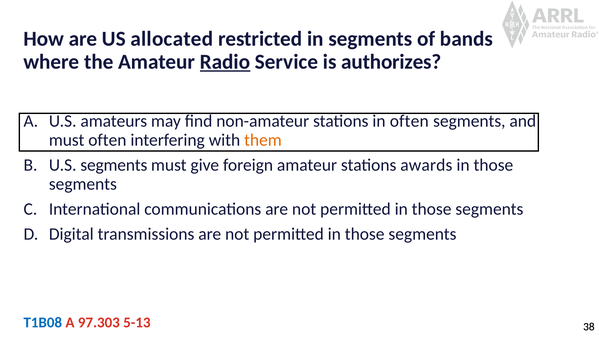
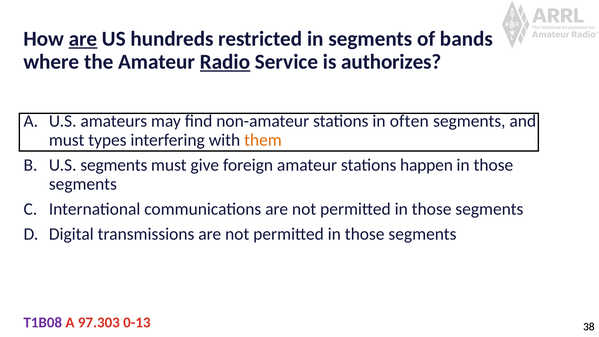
are underline: none -> present (83, 39)
allocated: allocated -> hundreds (172, 39)
must often: often -> types (107, 140)
awards: awards -> happen (426, 165)
T1B08 colour: blue -> purple (43, 323)
5-13: 5-13 -> 0-13 (137, 323)
